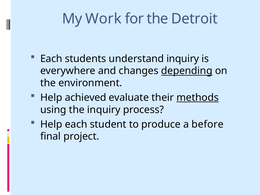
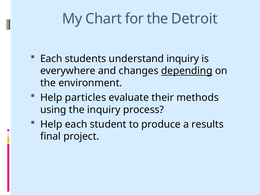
Work: Work -> Chart (104, 19)
achieved: achieved -> particles (85, 98)
methods underline: present -> none (198, 98)
before: before -> results (208, 124)
